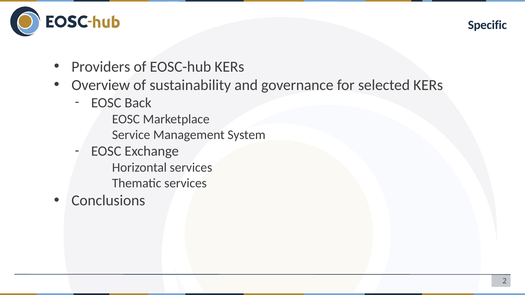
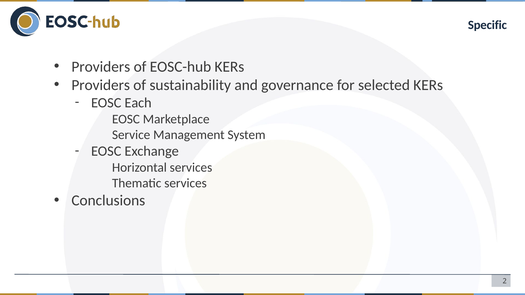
Overview: Overview -> Providers (101, 85)
Back: Back -> Each (138, 103)
